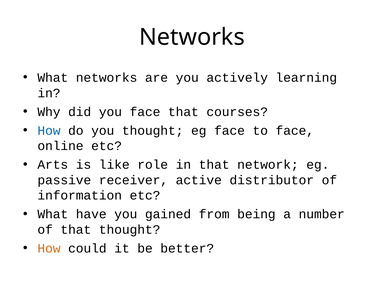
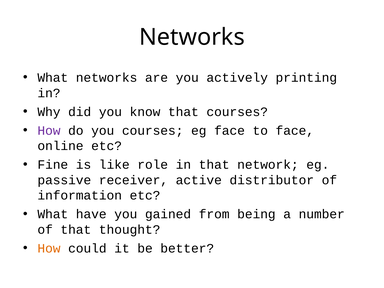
learning: learning -> printing (306, 78)
you face: face -> know (145, 112)
How colour: blue -> purple (49, 131)
you thought: thought -> courses (153, 131)
Arts: Arts -> Fine (53, 165)
